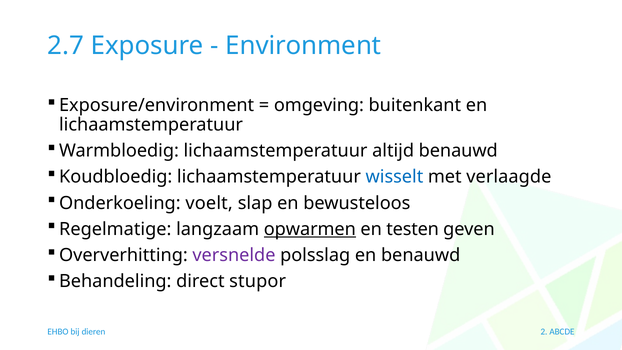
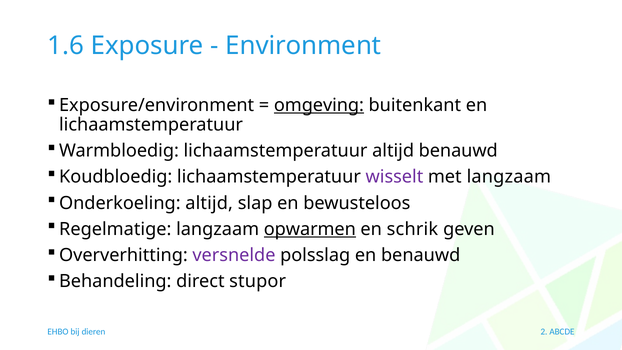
2.7: 2.7 -> 1.6 (66, 46)
omgeving underline: none -> present (319, 105)
wisselt colour: blue -> purple (394, 177)
met verlaagde: verlaagde -> langzaam (509, 177)
Onderkoeling voelt: voelt -> altijd (209, 203)
testen: testen -> schrik (412, 229)
